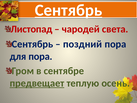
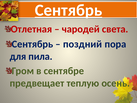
Листопад: Листопад -> Отлетная (31, 29)
для пора: пора -> пила (40, 56)
предвещает underline: present -> none (37, 83)
